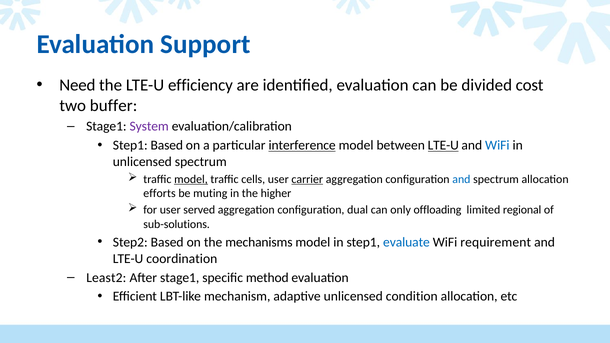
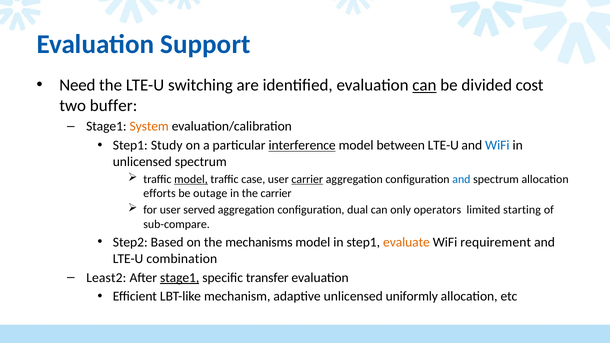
efficiency: efficiency -> switching (200, 85)
can underline: none -> present (424, 85)
System colour: purple -> orange (149, 126)
Step1 Based: Based -> Study (167, 145)
LTE-U underline: present -> none (443, 145)
cells: cells -> case (253, 179)
muting: muting -> outage (210, 193)
the higher: higher -> carrier (276, 193)
offloading: offloading -> operators (437, 210)
regional: regional -> starting (522, 210)
sub-solutions: sub-solutions -> sub-compare (177, 224)
evaluate colour: blue -> orange (406, 242)
coordination: coordination -> combination (182, 259)
stage1 underline: none -> present (180, 278)
method: method -> transfer (267, 278)
condition: condition -> uniformly (412, 297)
